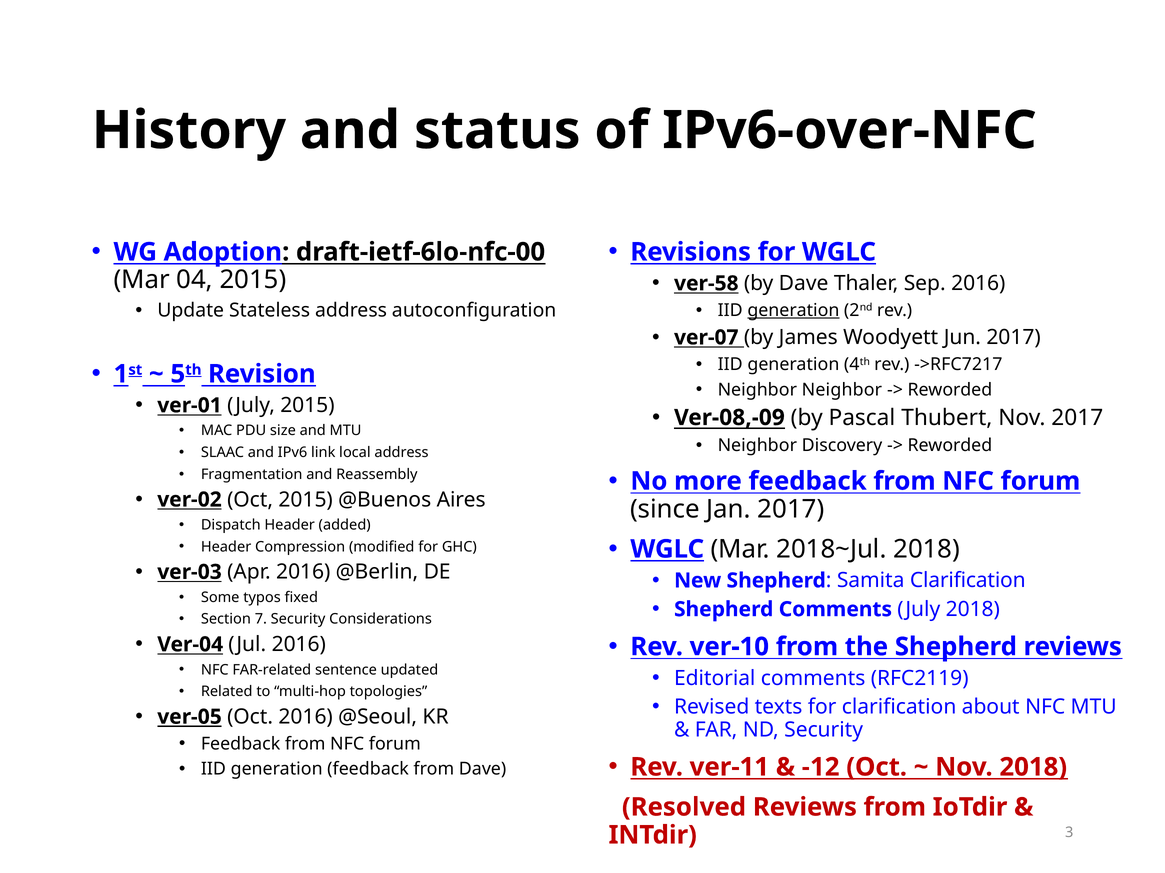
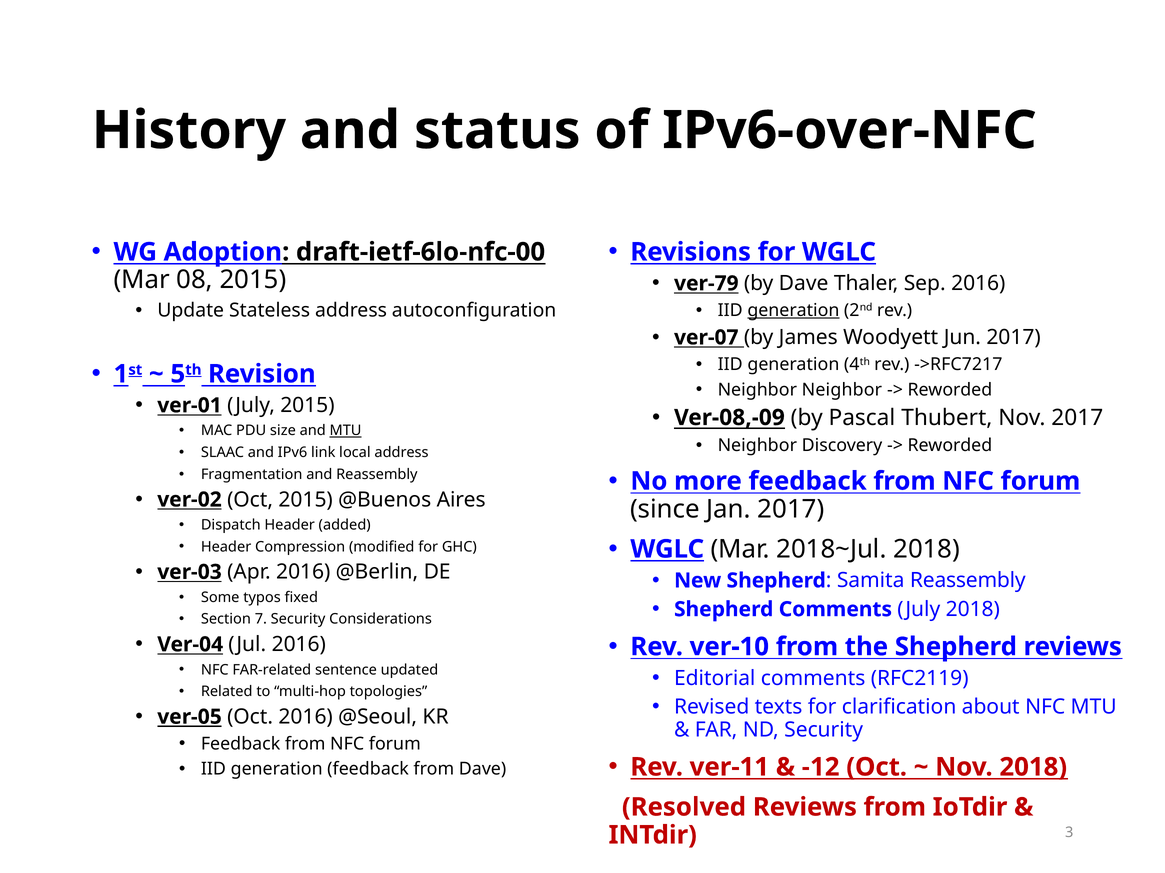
04: 04 -> 08 (195, 280)
ver-58: ver-58 -> ver-79 (706, 284)
MTU underline: none -> present (346, 431)
Samita Clarification: Clarification -> Reassembly (968, 581)
